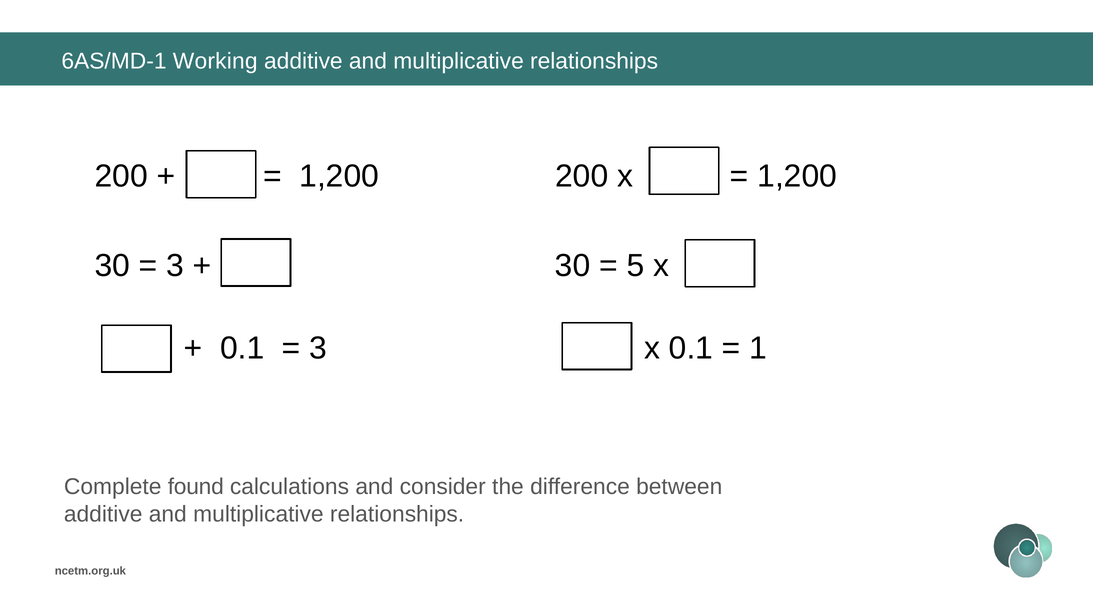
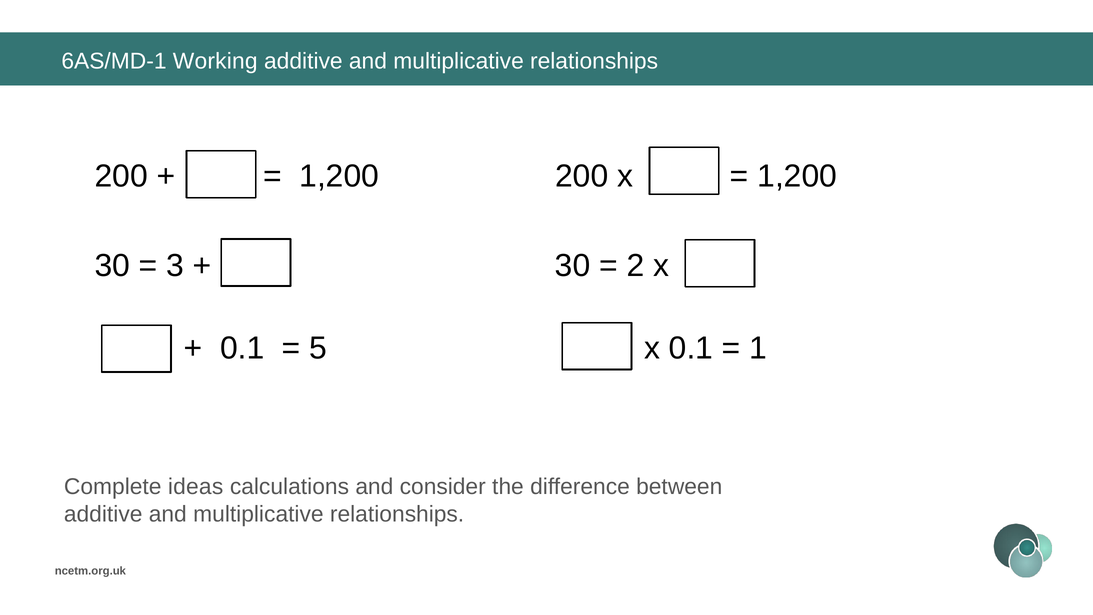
5: 5 -> 2 (635, 266)
3: 3 -> 5 (318, 348)
found: found -> ideas (196, 487)
